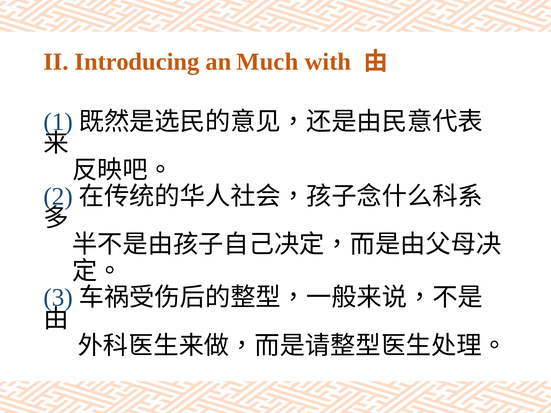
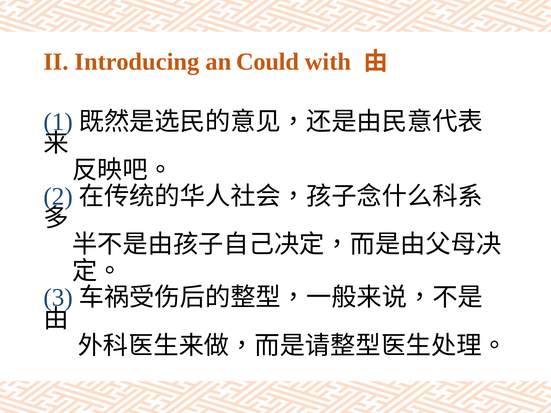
Much: Much -> Could (268, 62)
